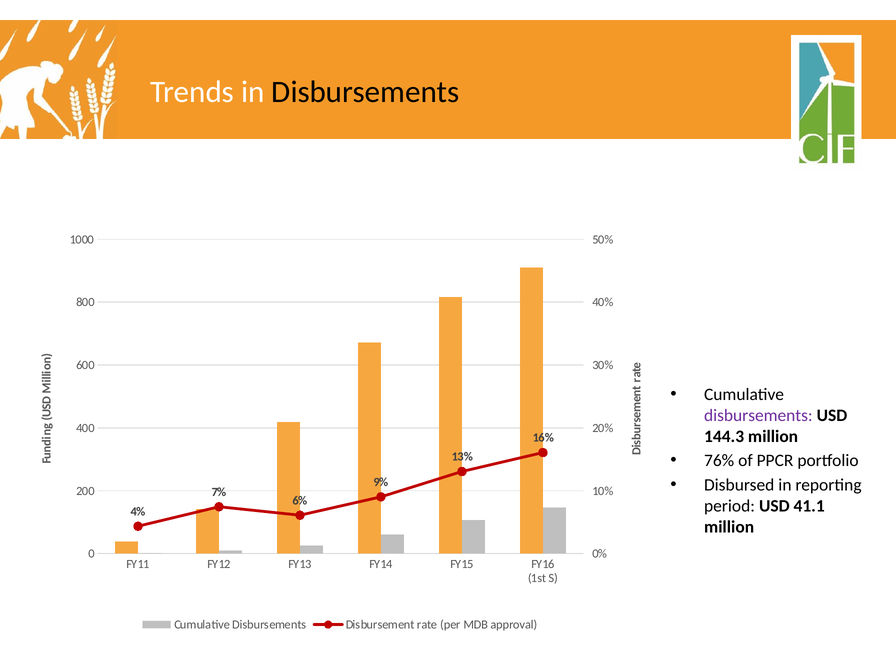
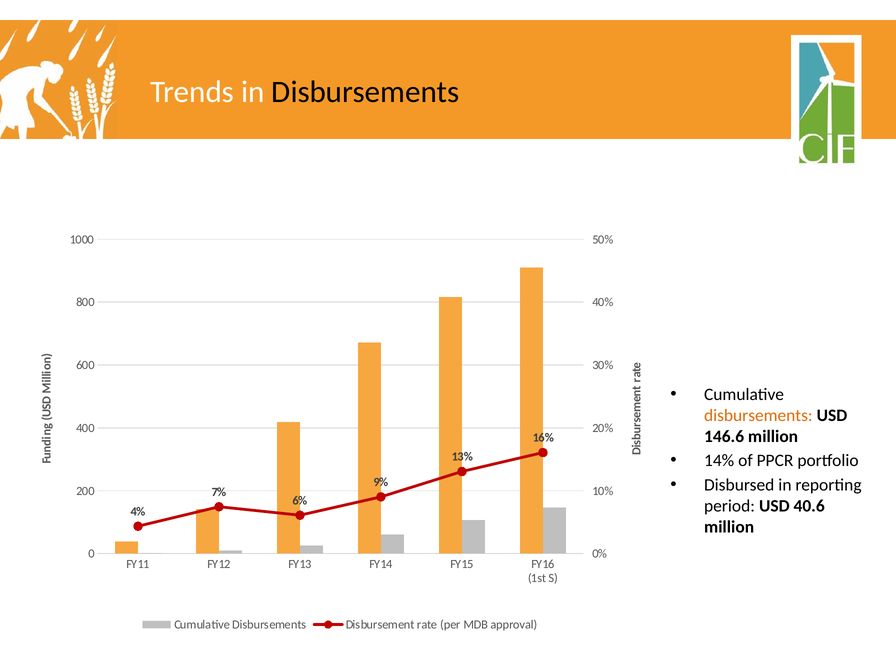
disbursements colour: purple -> orange (758, 415)
144.3: 144.3 -> 146.6 (724, 436)
76%: 76% -> 14% (719, 461)
41.1: 41.1 -> 40.6 (809, 506)
